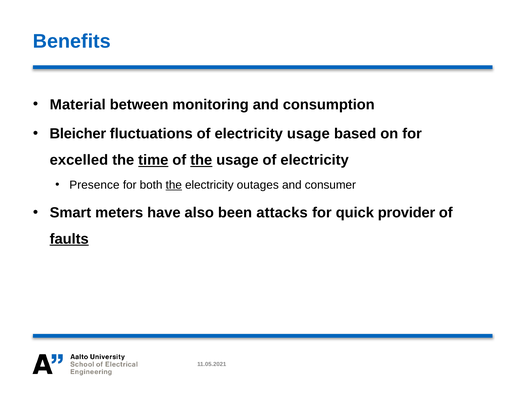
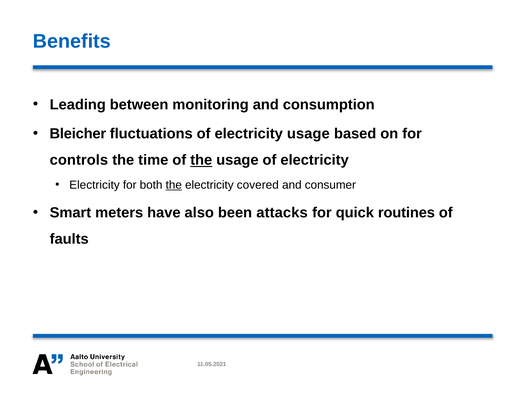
Material: Material -> Leading (78, 105)
excelled: excelled -> controls (79, 160)
time underline: present -> none (153, 160)
Presence: Presence -> Electricity (94, 185)
outages: outages -> covered (258, 185)
provider: provider -> routines (406, 213)
faults underline: present -> none (69, 239)
